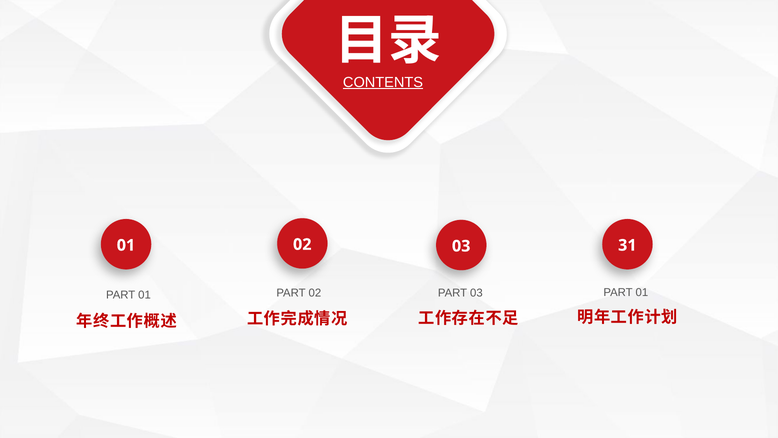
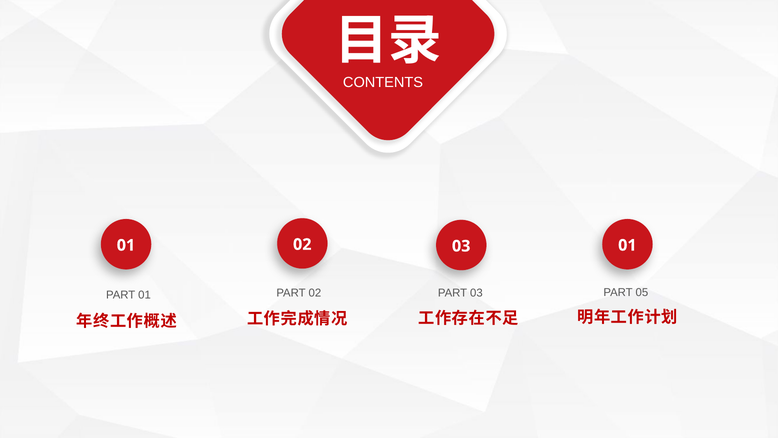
CONTENTS underline: present -> none (383, 82)
03 31: 31 -> 01 (627, 245)
03 PART 01: 01 -> 05 (642, 292)
